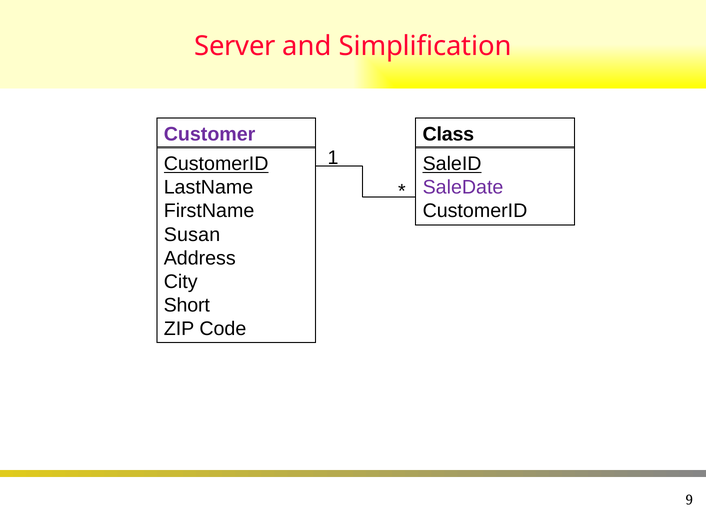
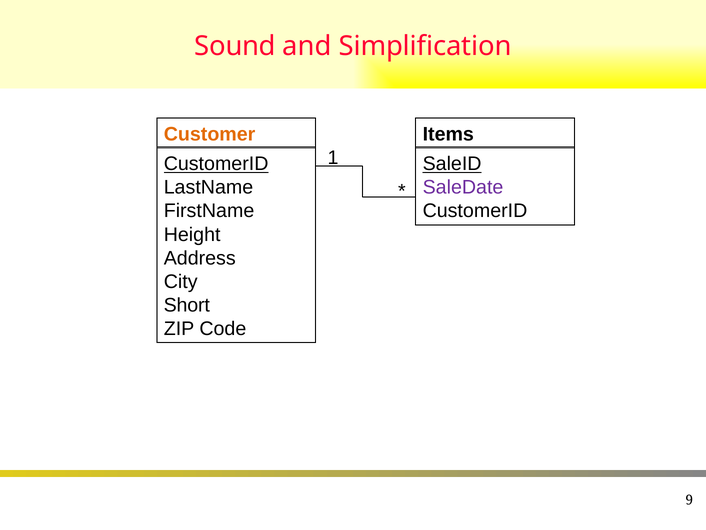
Server: Server -> Sound (235, 46)
Customer colour: purple -> orange (210, 134)
Class: Class -> Items (448, 134)
Susan: Susan -> Height (192, 234)
